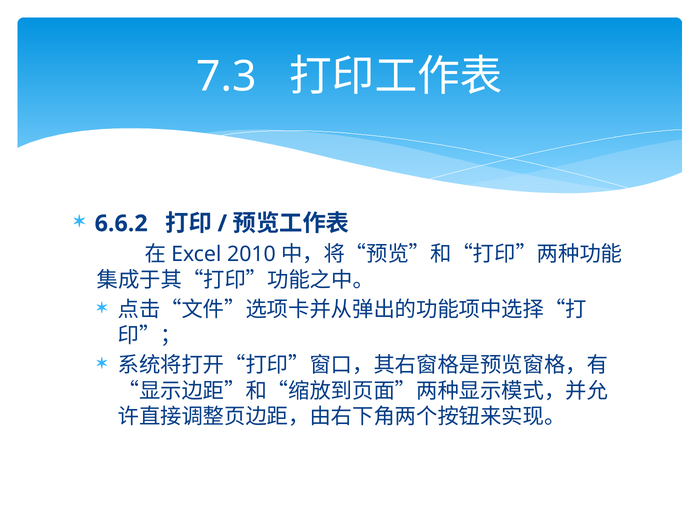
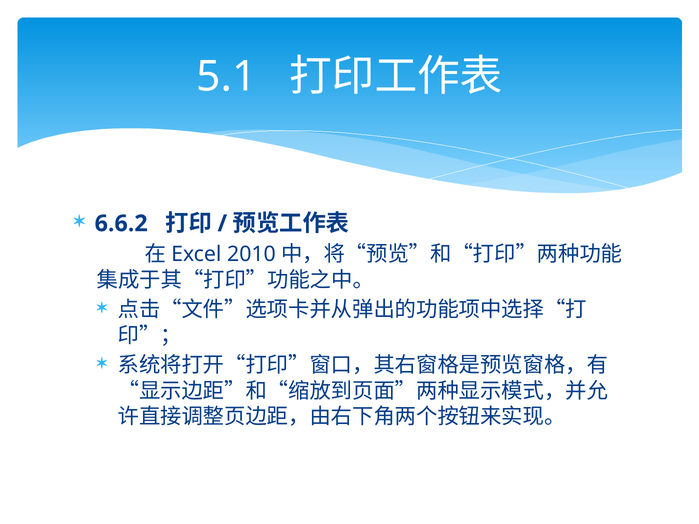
7.3: 7.3 -> 5.1 (226, 77)
